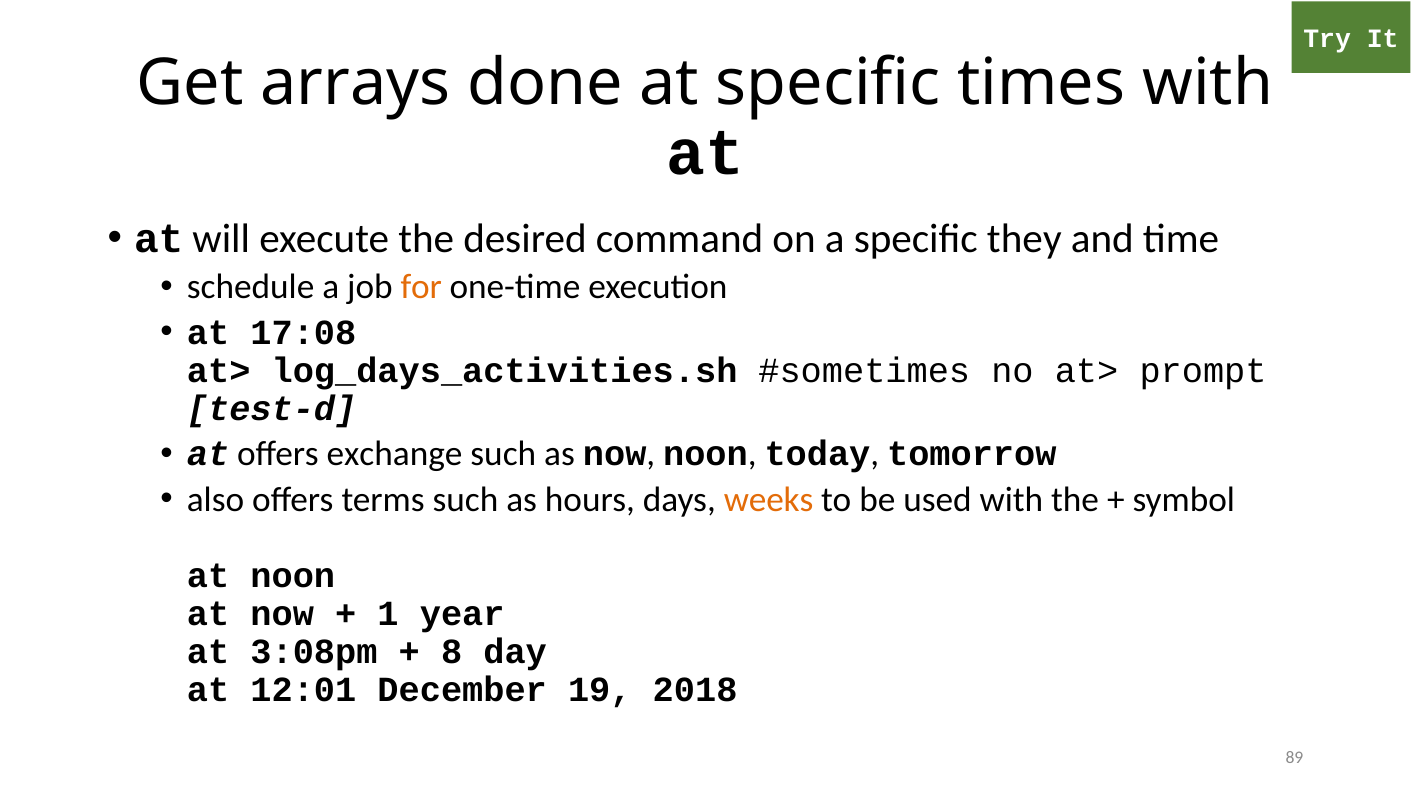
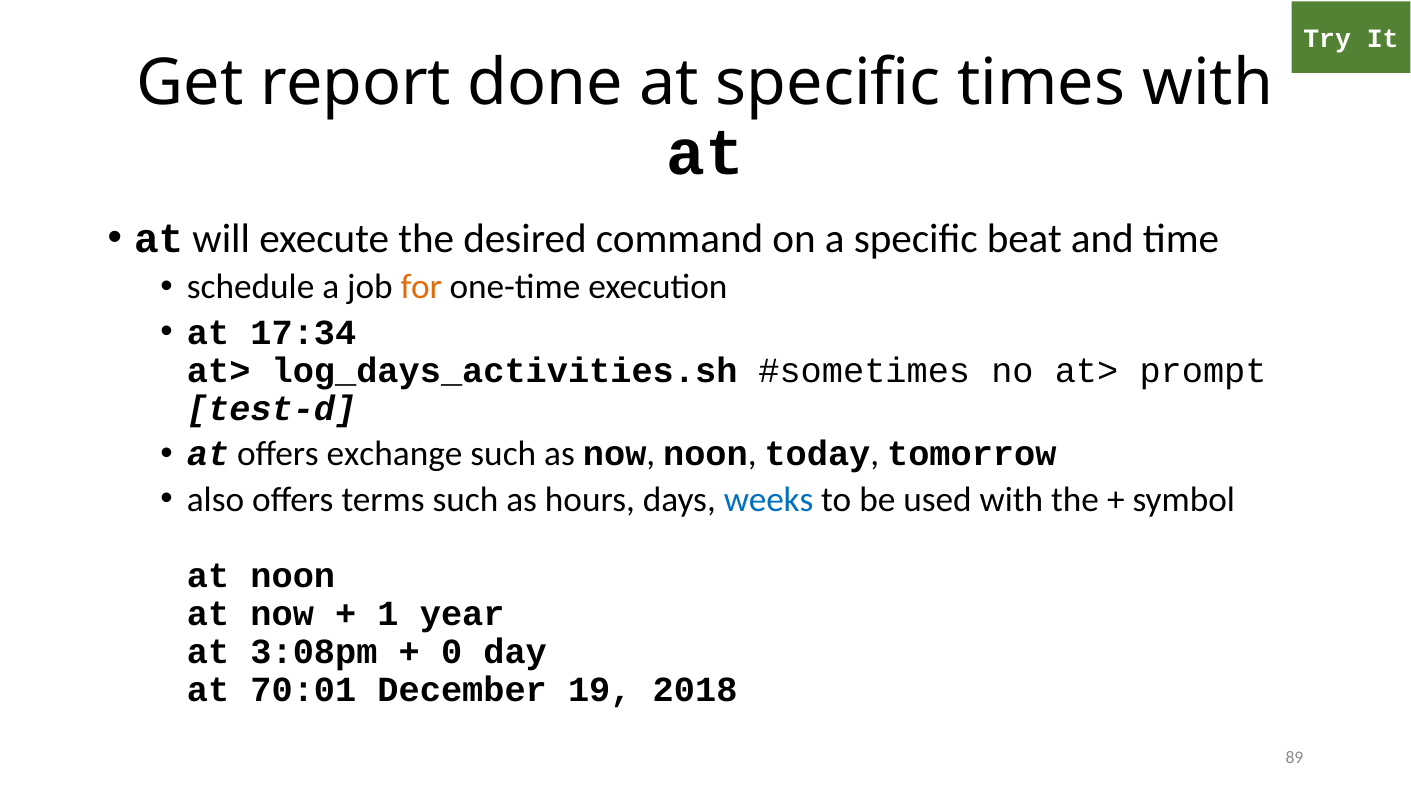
arrays: arrays -> report (356, 84)
they: they -> beat (1024, 238)
17:08: 17:08 -> 17:34 (303, 333)
weeks colour: orange -> blue (769, 500)
8: 8 -> 0 (452, 652)
12:01: 12:01 -> 70:01 (303, 690)
